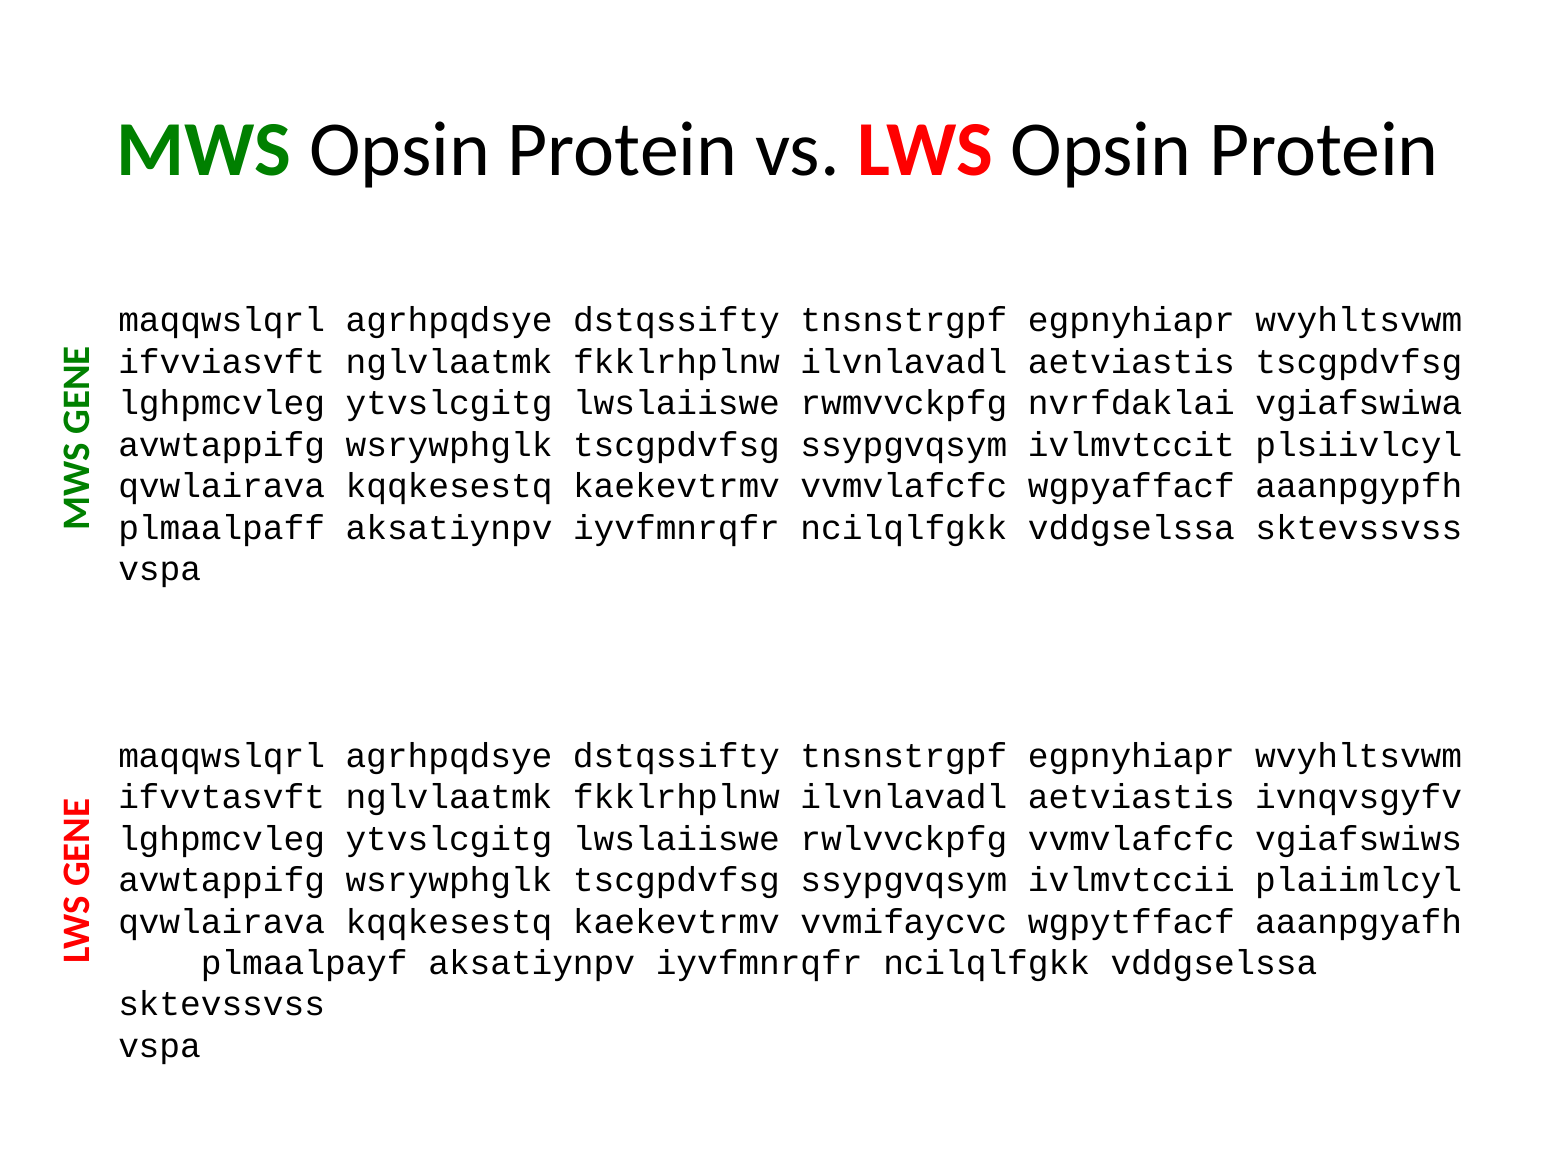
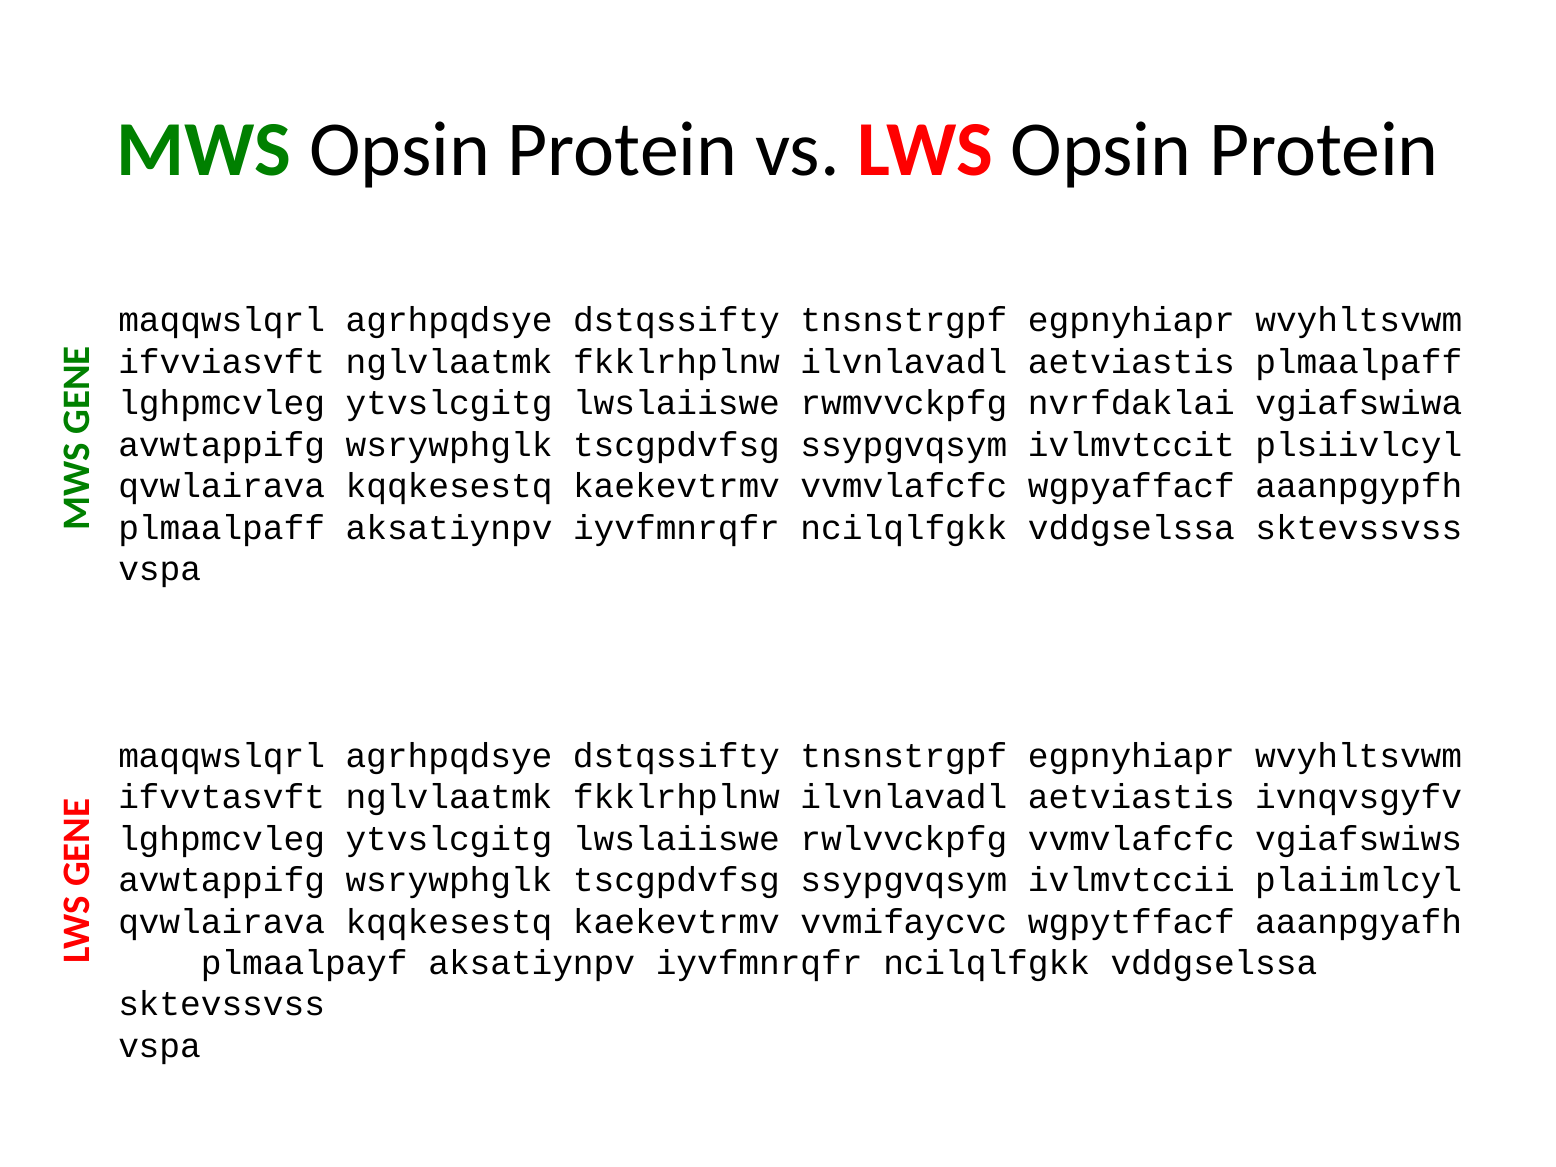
aetviastis tscgpdvfsg: tscgpdvfsg -> plmaalpaff (1359, 362)
